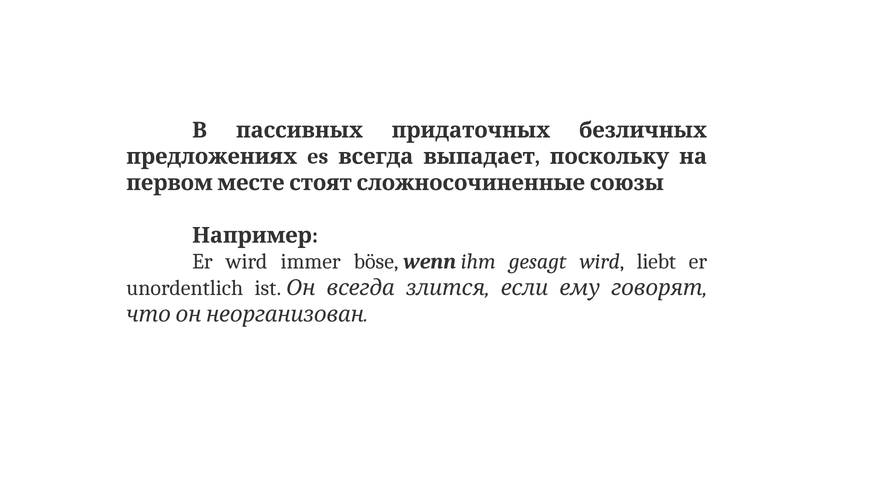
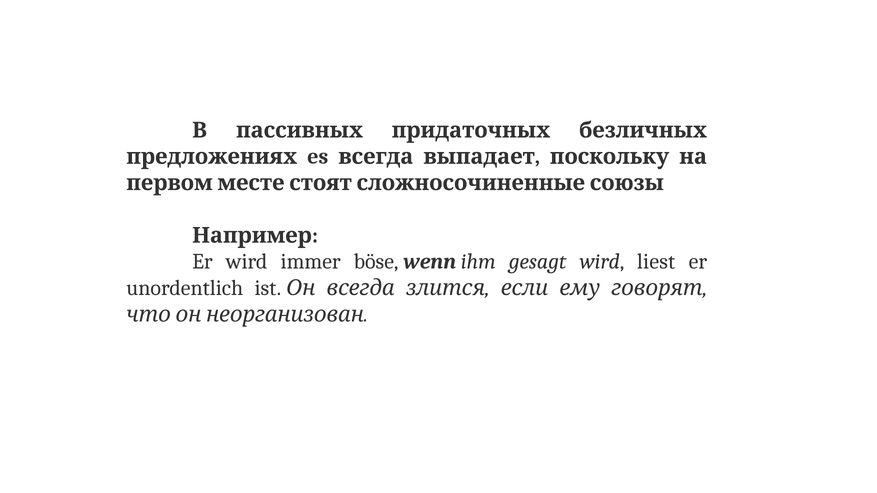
liebt: liebt -> liest (656, 262)
